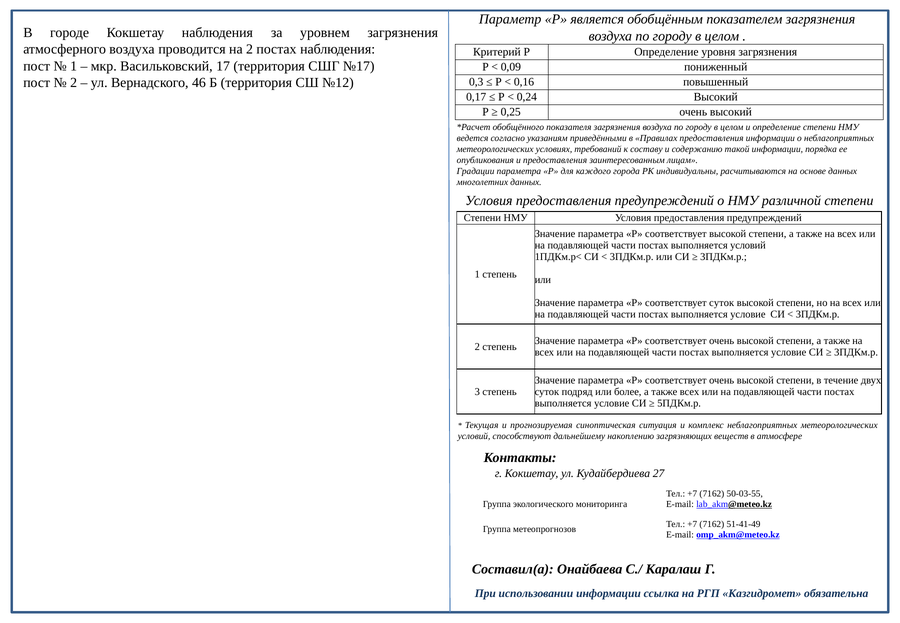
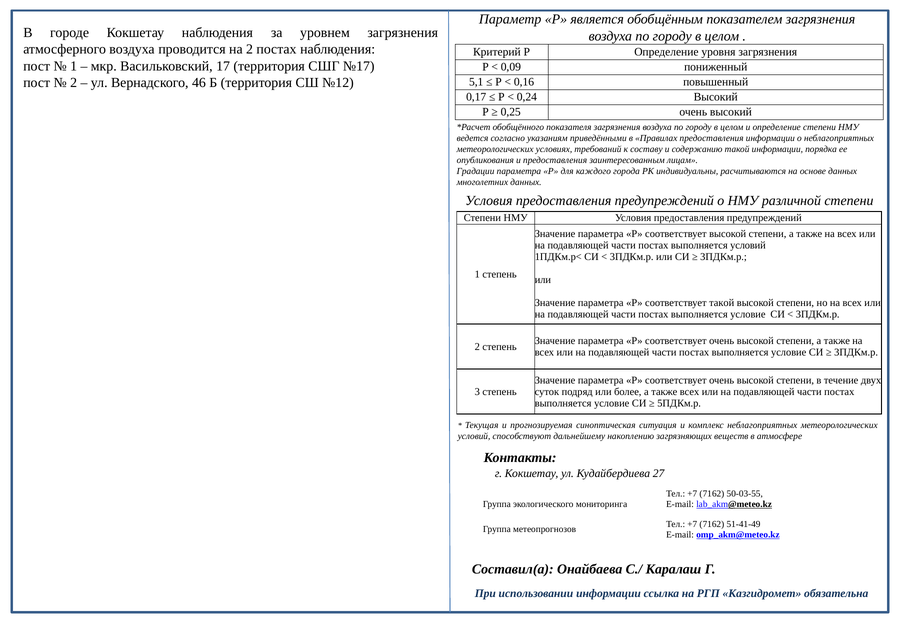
0,3: 0,3 -> 5,1 (476, 82)
соответствует суток: суток -> такой (722, 303)
